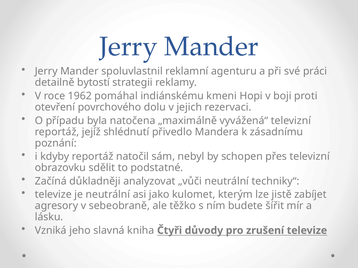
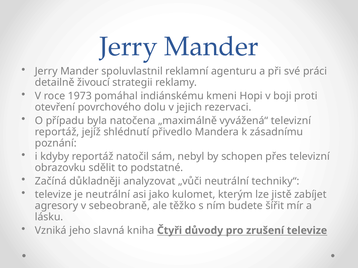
bytostí: bytostí -> živoucí (94, 83)
1962: 1962 -> 1973 (80, 96)
